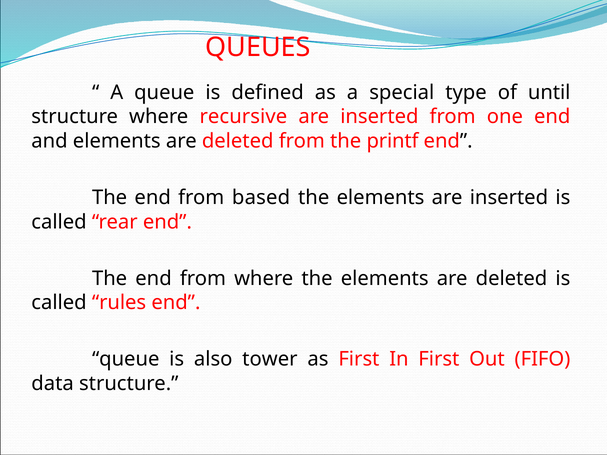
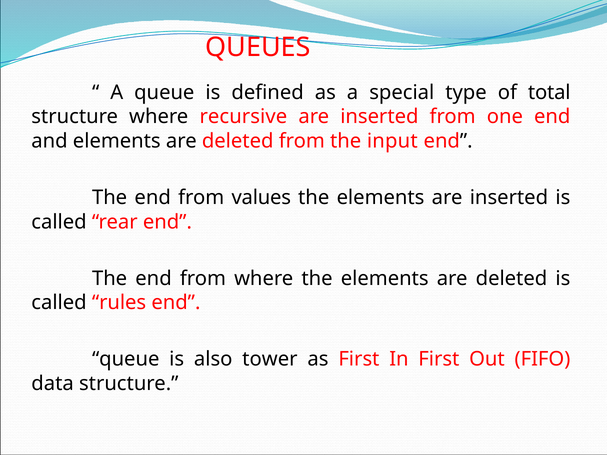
until: until -> total (549, 92)
printf: printf -> input (392, 141)
based: based -> values (261, 198)
